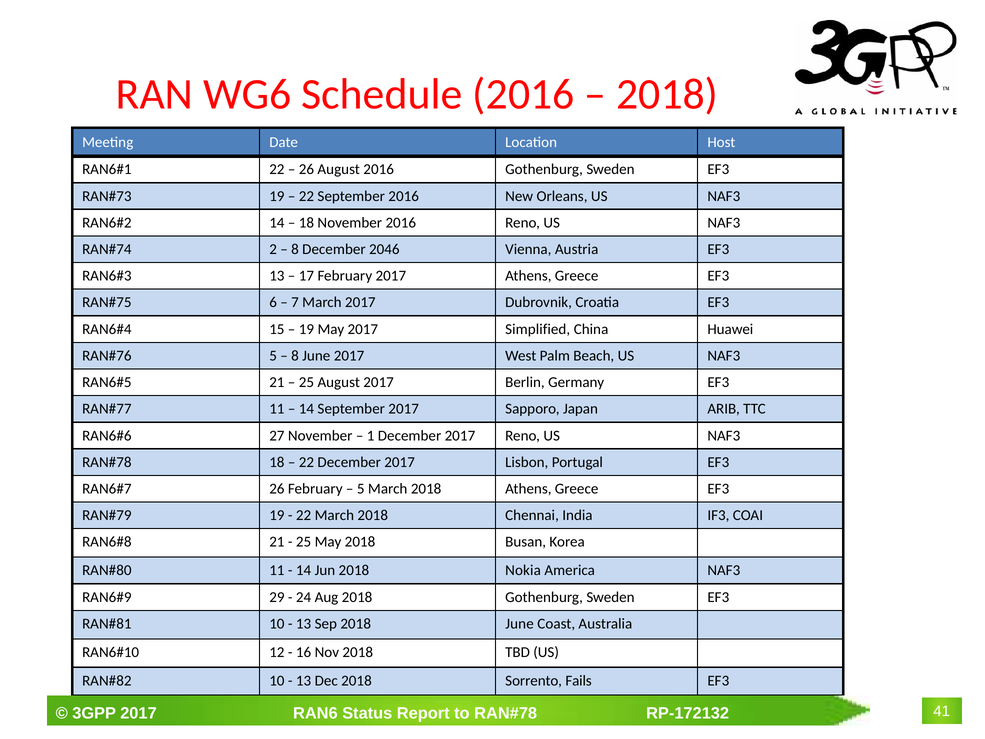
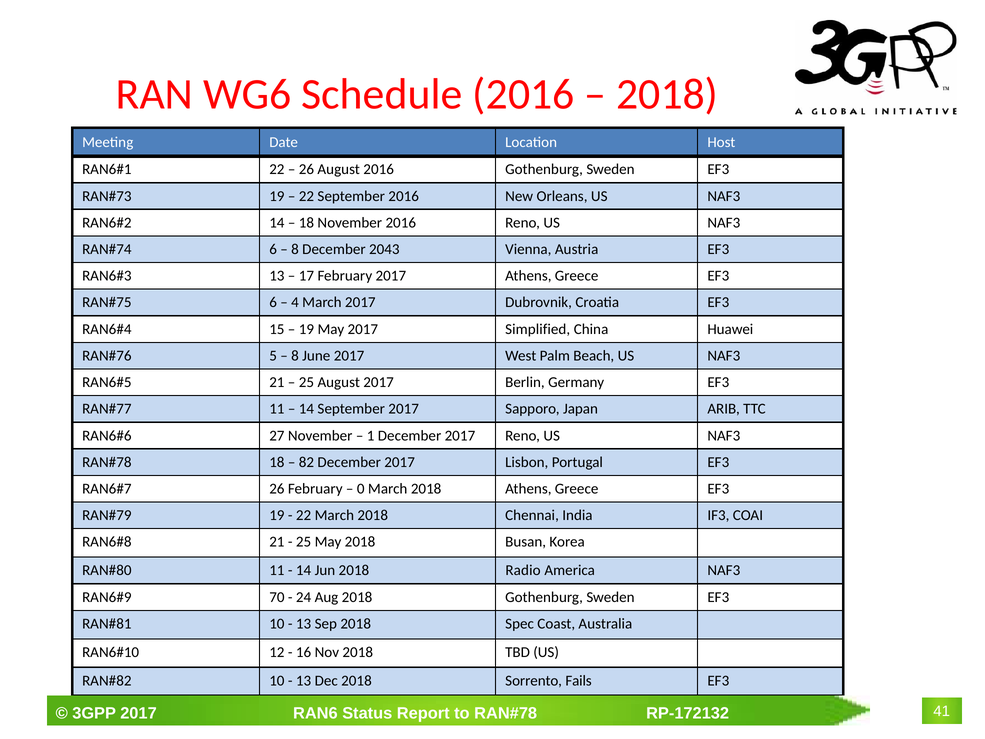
2: 2 -> 6 (273, 249)
2046: 2046 -> 2043 (384, 249)
7: 7 -> 4 (295, 302)
22: 22 -> 82 (306, 462)
5: 5 -> 0 (361, 489)
Nokia: Nokia -> Radio (523, 570)
29: 29 -> 70 (277, 597)
2018 June: June -> Spec (520, 623)
